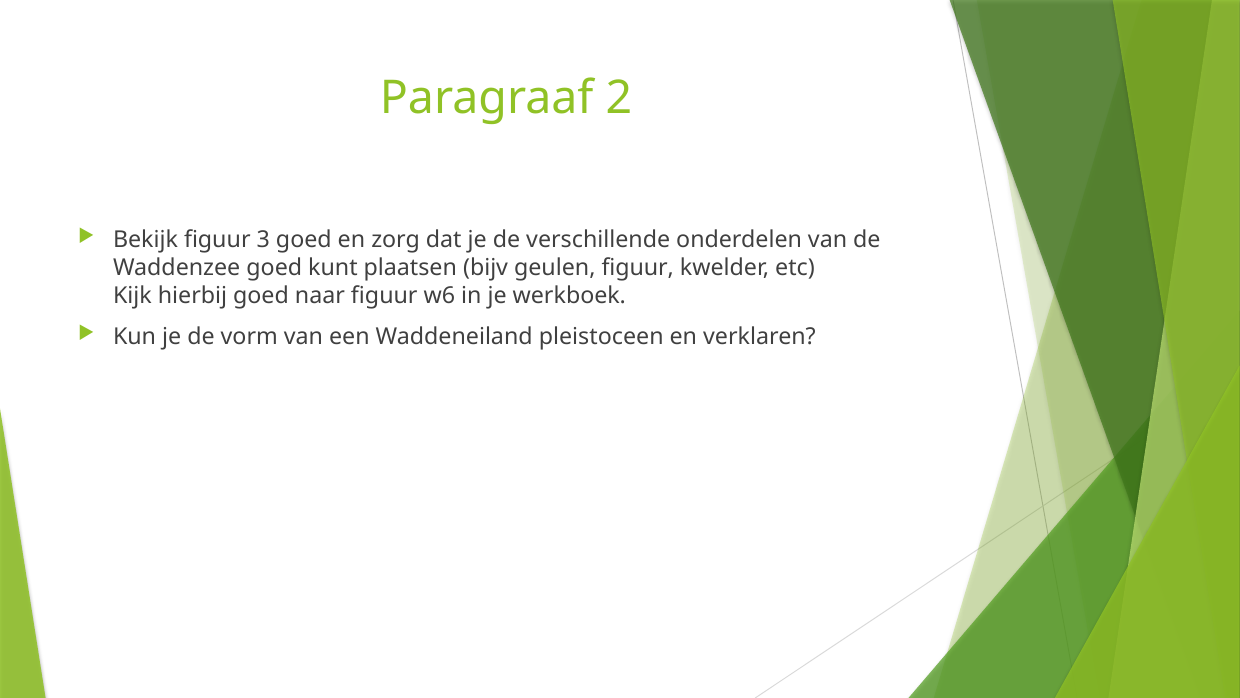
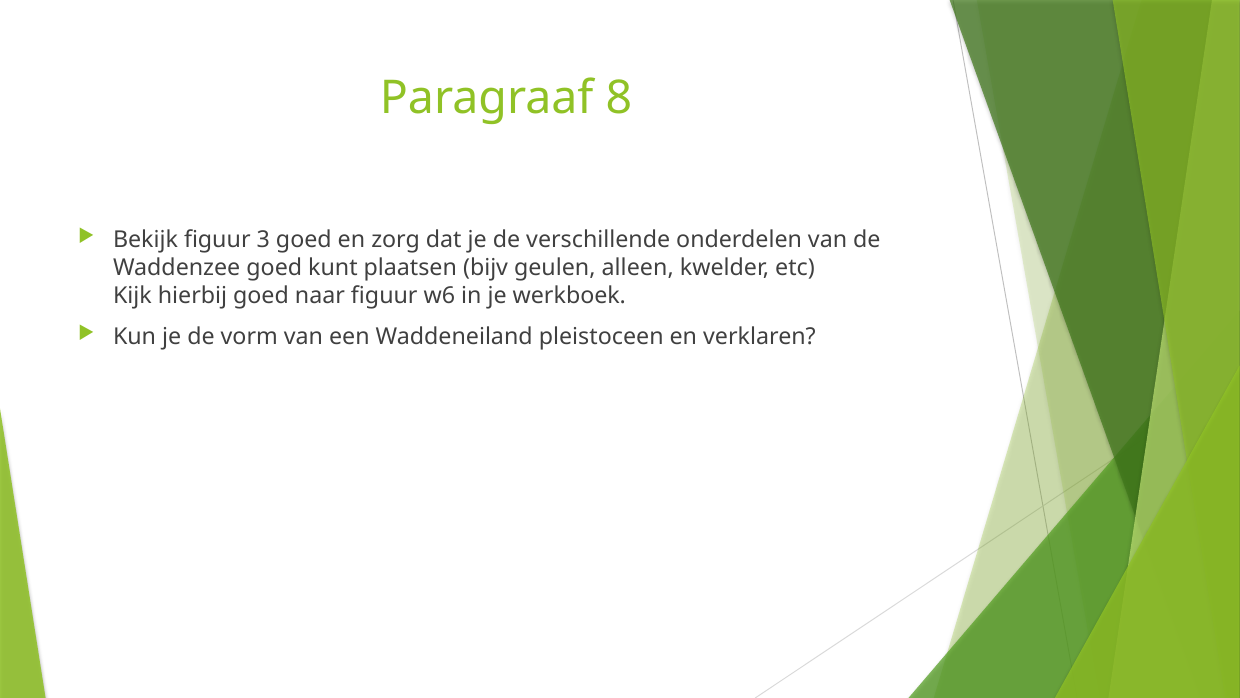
2: 2 -> 8 (619, 98)
geulen figuur: figuur -> alleen (638, 268)
